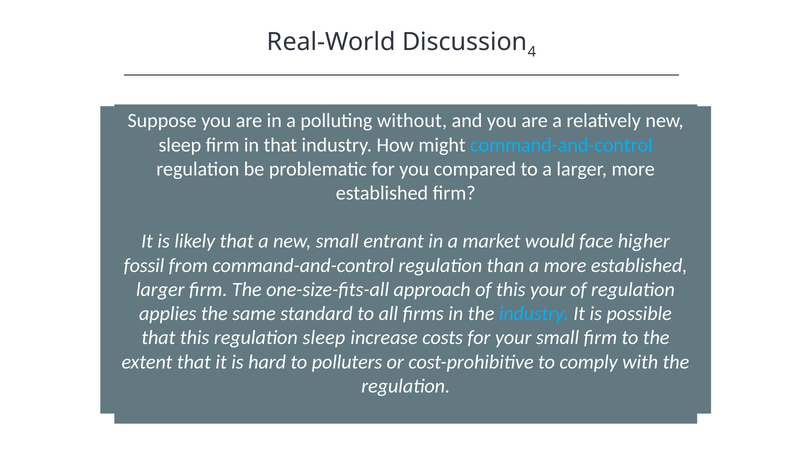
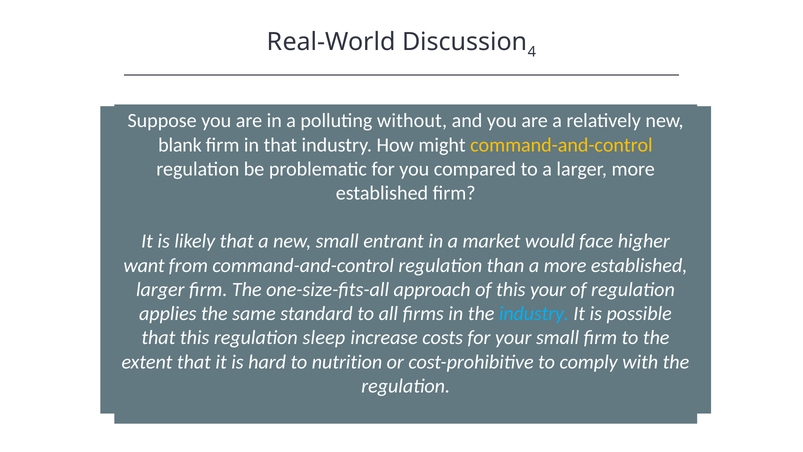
sleep: sleep -> blank (180, 145)
command-and-control colour: light blue -> yellow (561, 145)
fossil: fossil -> want (144, 265)
polluters: polluters -> nutrition (347, 362)
